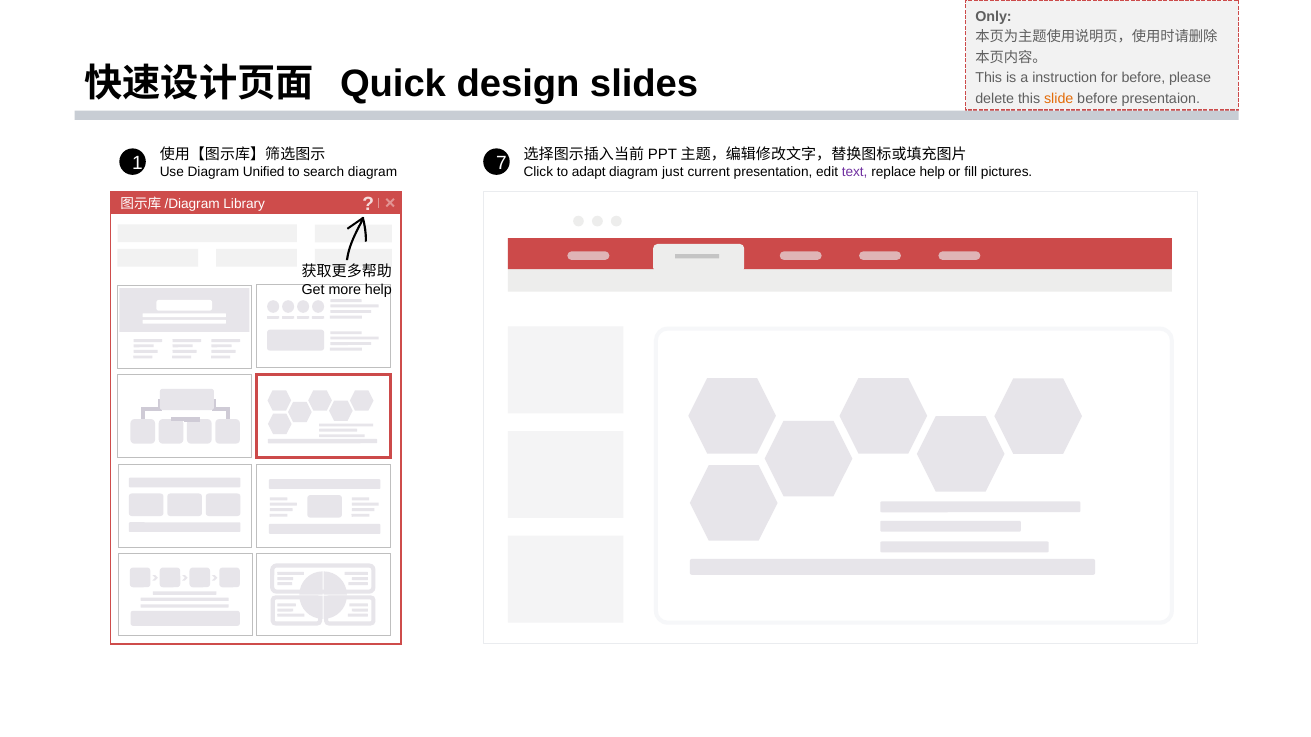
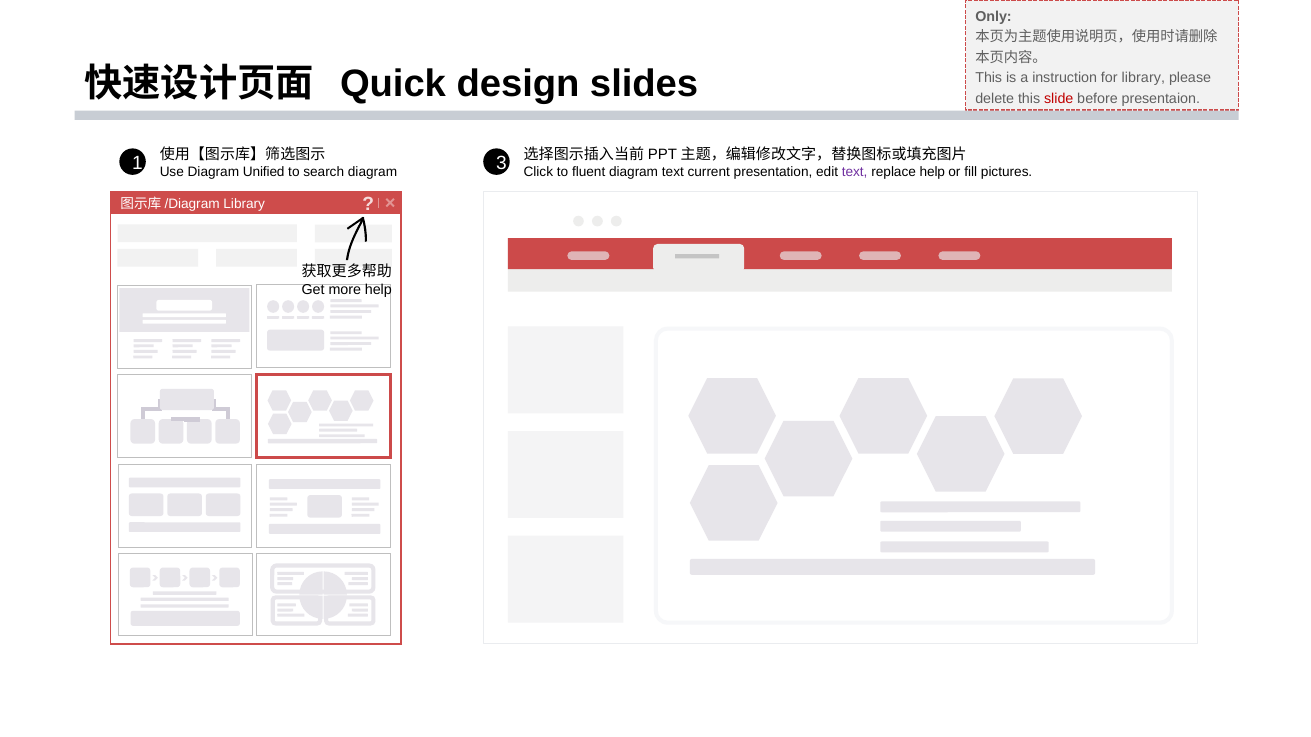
for before: before -> library (1143, 78)
slide colour: orange -> red (1059, 99)
7: 7 -> 3 (501, 163)
adapt: adapt -> fluent (589, 172)
diagram just: just -> text (673, 172)
